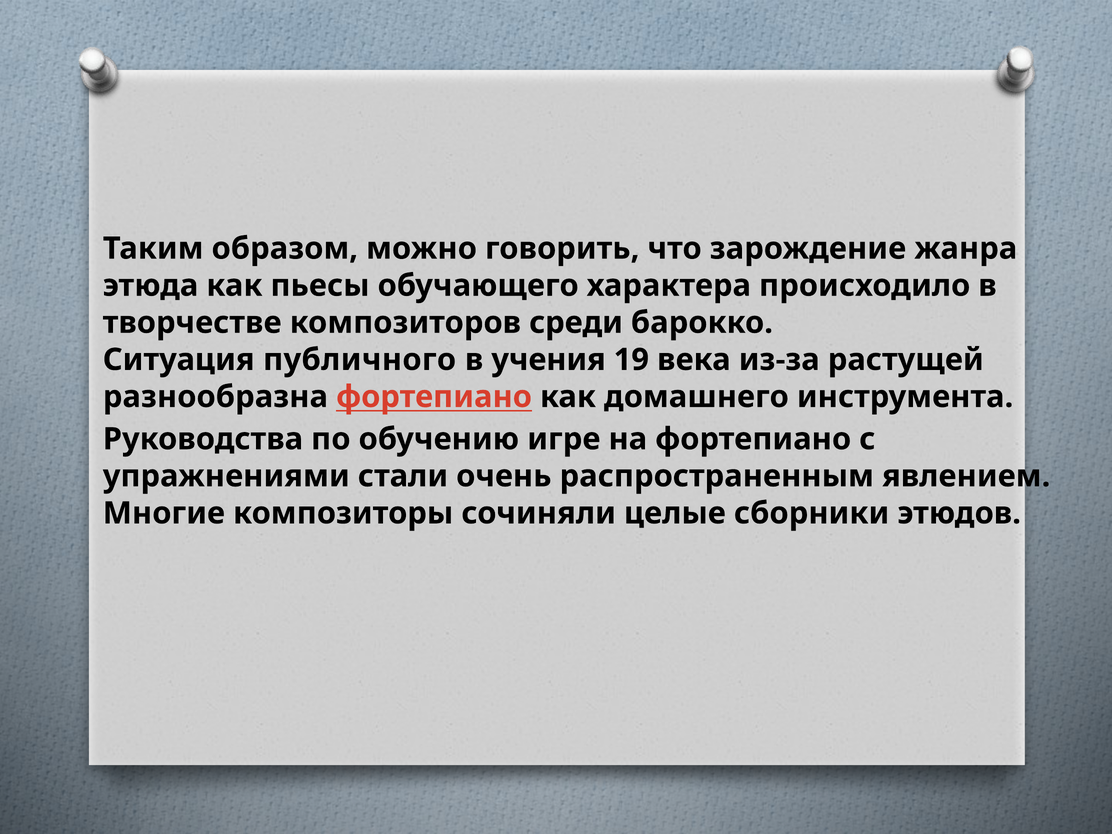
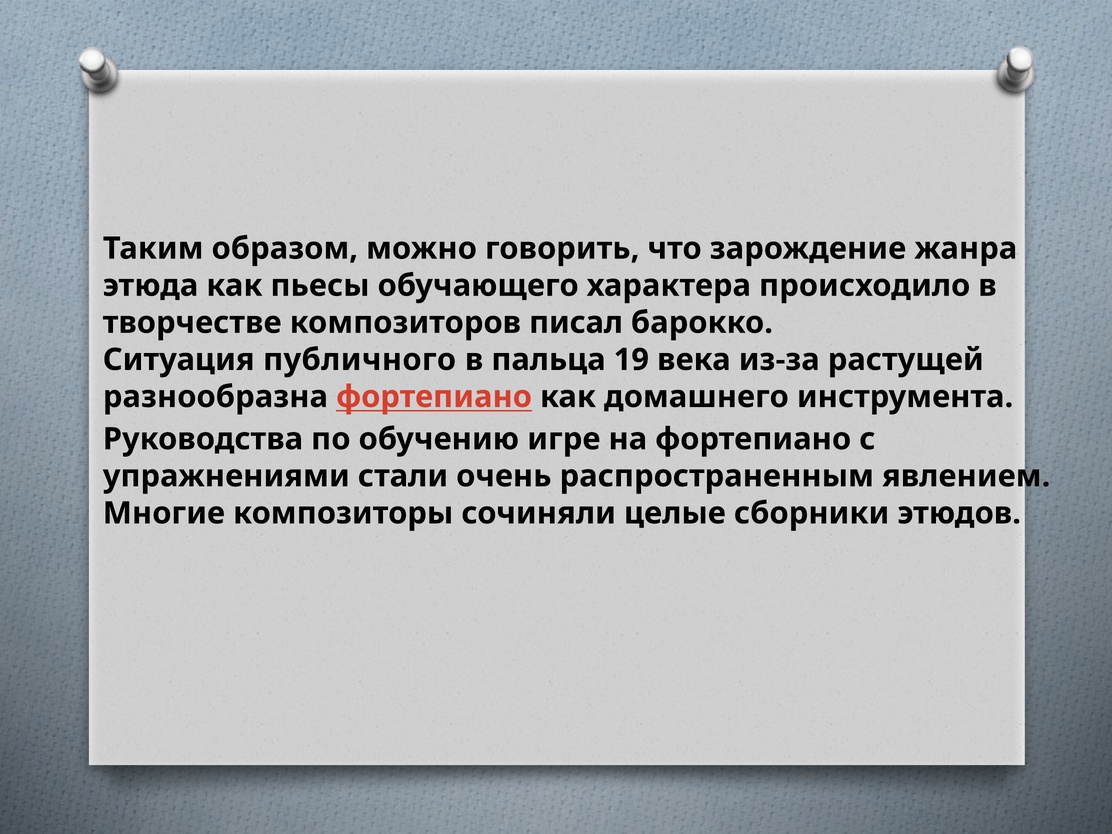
среди: среди -> писал (576, 323)
учения: учения -> пальца (548, 360)
